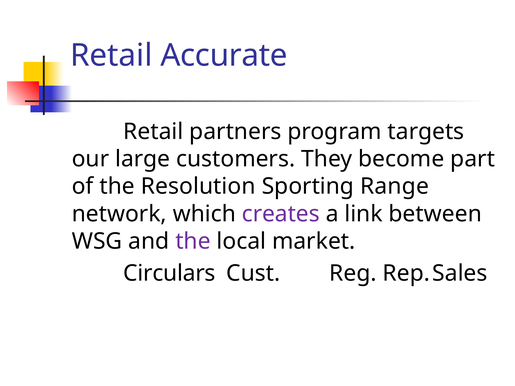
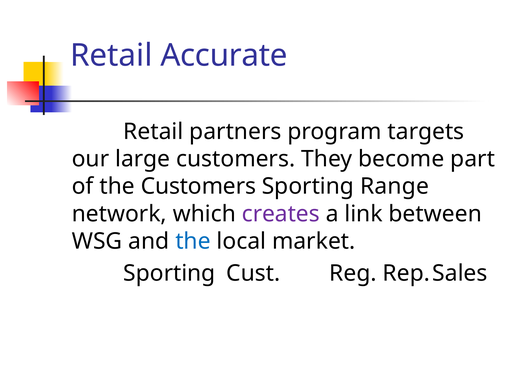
the Resolution: Resolution -> Customers (198, 187)
the colour: purple -> blue (193, 241)
Circulars: Circulars -> Sporting (169, 274)
